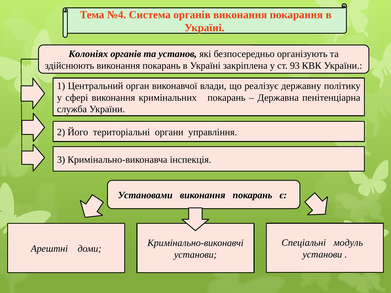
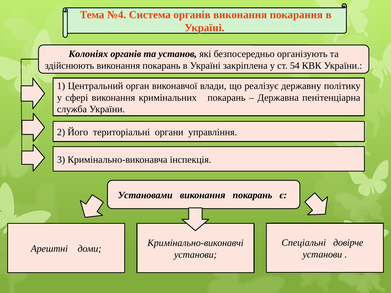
93: 93 -> 54 (295, 66)
модуль: модуль -> довірче (348, 243)
